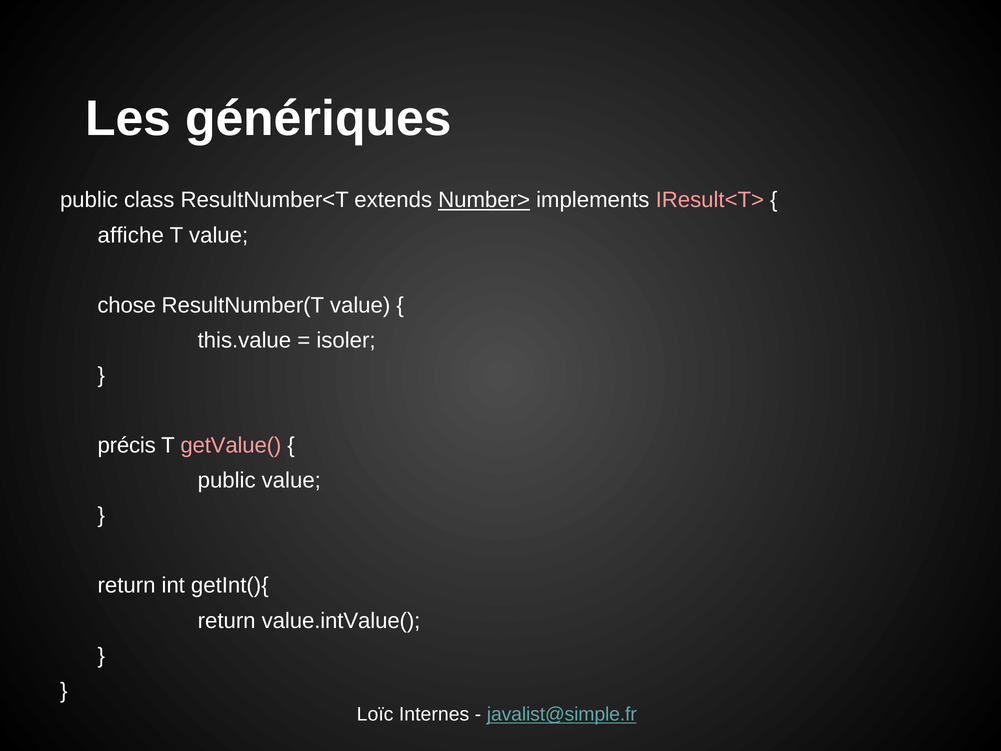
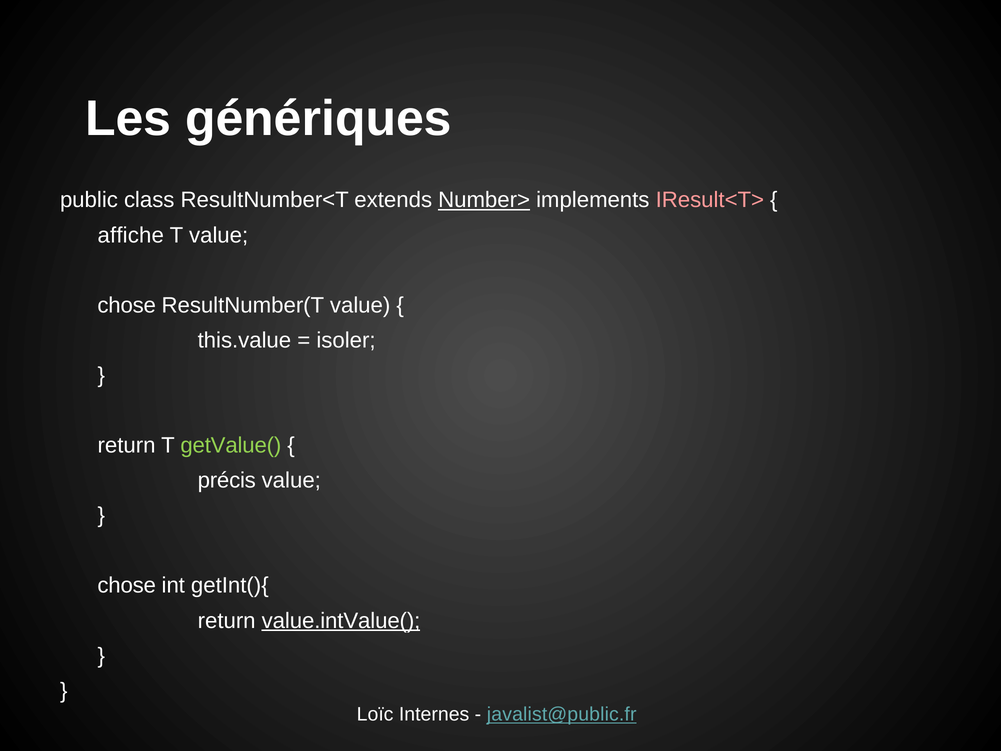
précis: précis -> return (127, 445)
getValue( colour: pink -> light green (231, 445)
public: public -> précis (227, 480)
return: return -> chose (127, 585)
value.intValue( underline: none -> present (341, 620)
javalist@simple.fr: javalist@simple.fr -> javalist@public.fr (562, 714)
